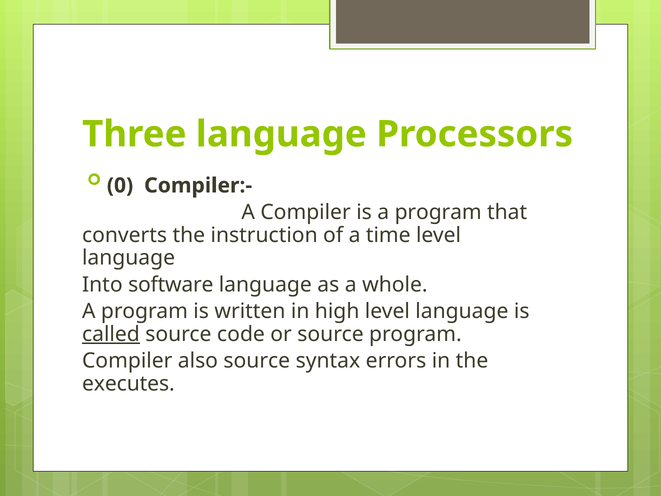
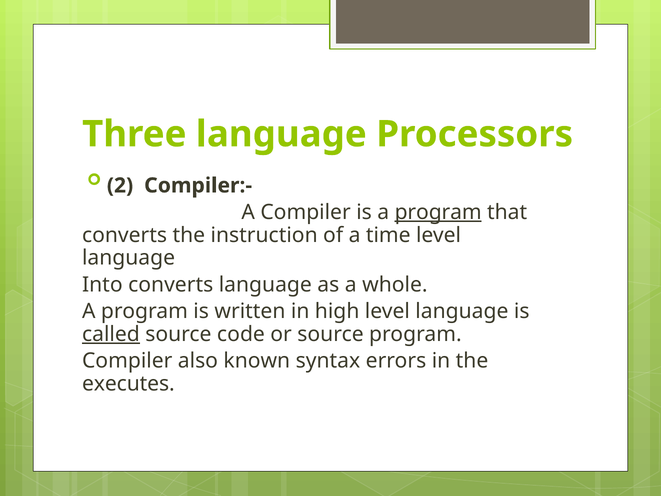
0: 0 -> 2 (120, 185)
program underline: none -> present (438, 212)
Into software: software -> converts (171, 285)
also source: source -> known (257, 361)
